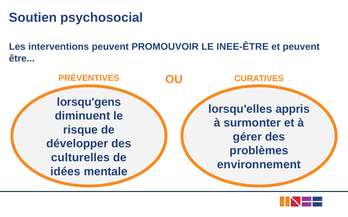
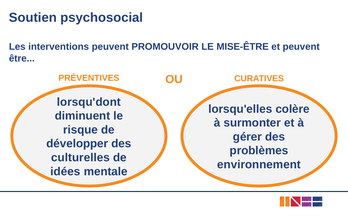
INEE-ÊTRE: INEE-ÊTRE -> MISE-ÊTRE (243, 47)
lorsqu'gens: lorsqu'gens -> lorsqu'dont (89, 102)
appris: appris -> colère (293, 109)
